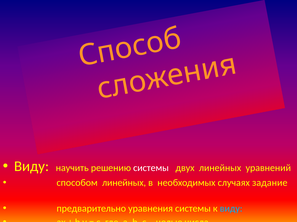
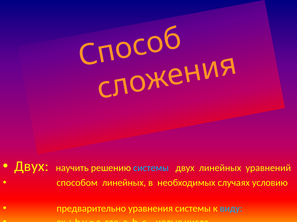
Виду: Виду -> Двух (31, 167)
системы colour: white -> light blue (151, 169)
задание: задание -> условию (270, 183)
